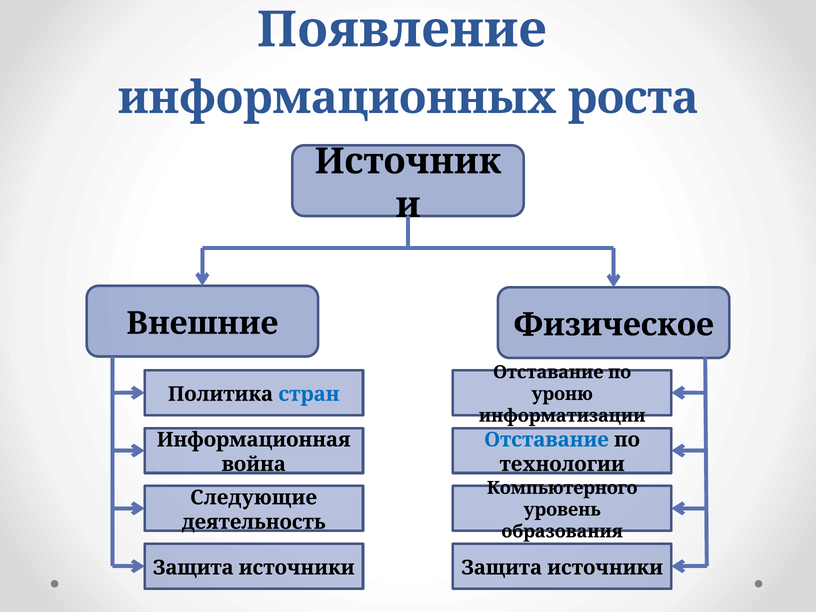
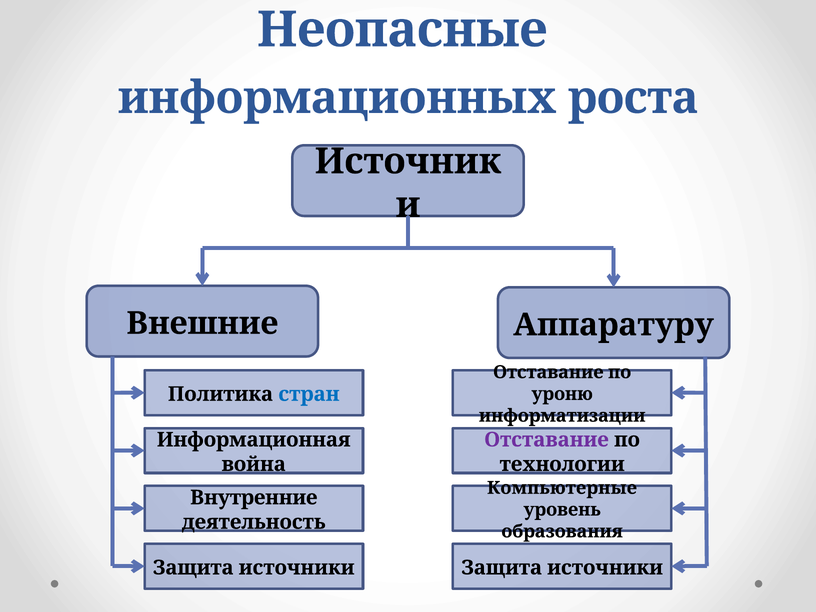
Появление: Появление -> Неопасные (402, 30)
Физическое: Физическое -> Аппаратуру (614, 325)
Отставание colour: blue -> purple (547, 440)
Компьютерного: Компьютерного -> Компьютерные (562, 488)
Следующие: Следующие -> Внутренние (254, 498)
